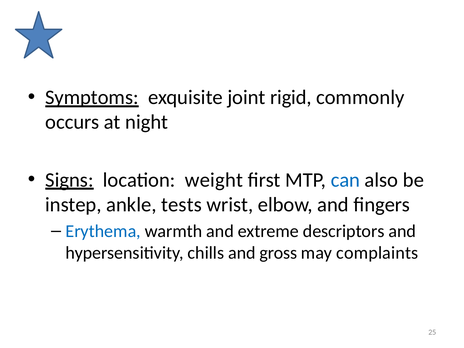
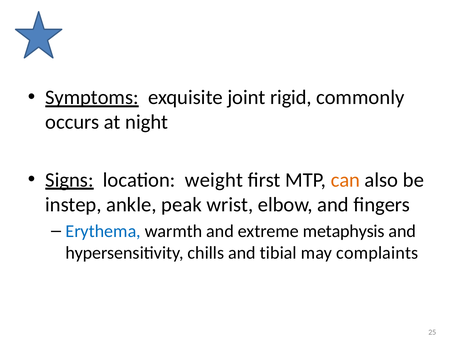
can colour: blue -> orange (345, 180)
tests: tests -> peak (181, 205)
descriptors: descriptors -> metaphysis (344, 231)
gross: gross -> tibial (278, 253)
